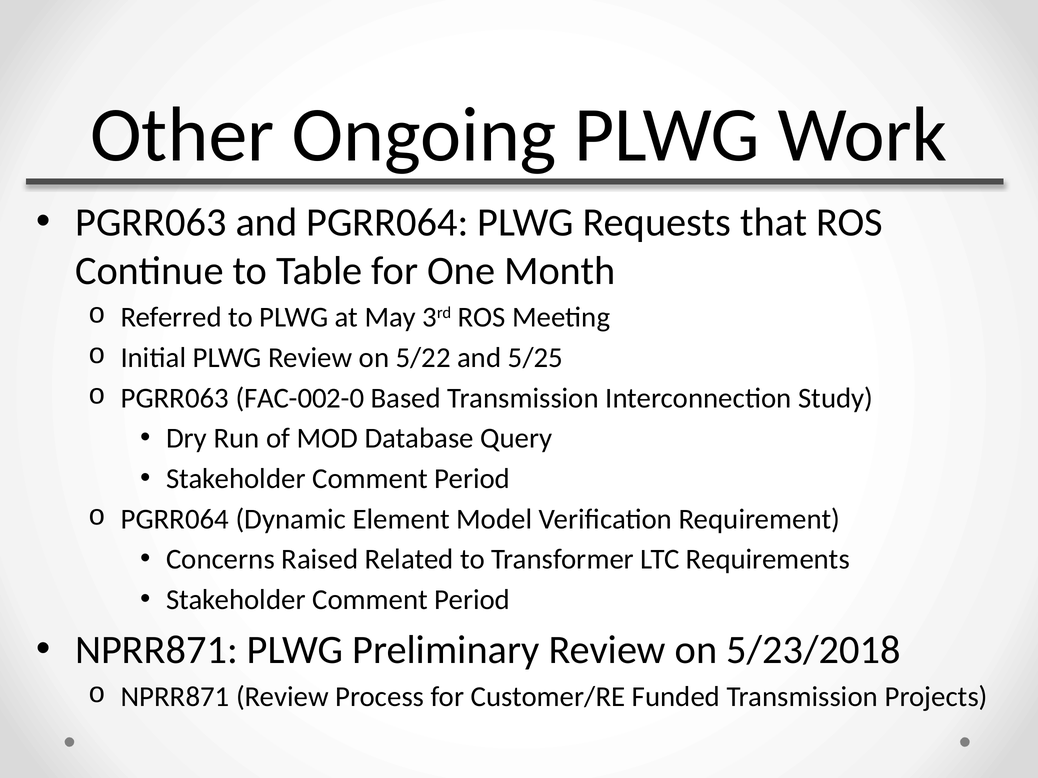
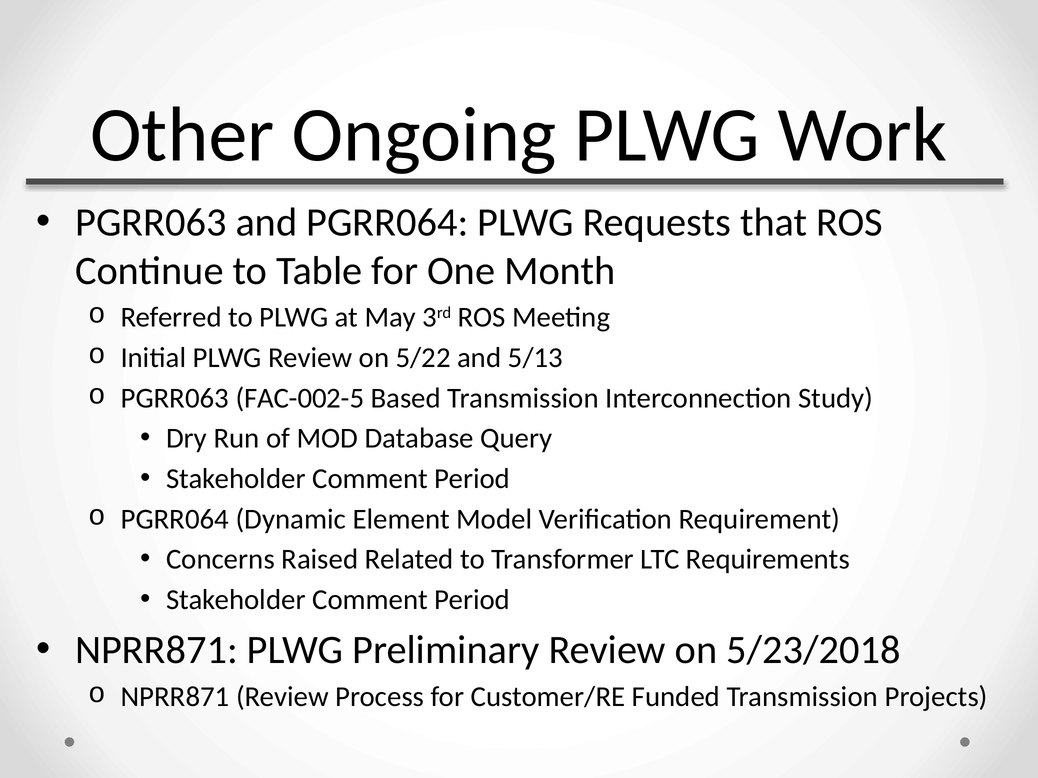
5/25: 5/25 -> 5/13 (535, 358)
FAC-002-0: FAC-002-0 -> FAC-002-5 (300, 398)
